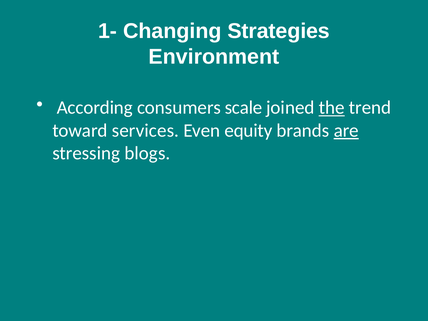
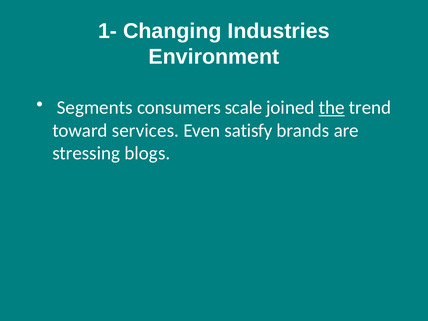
Strategies: Strategies -> Industries (279, 31)
According: According -> Segments (95, 108)
equity: equity -> satisfy (248, 130)
are underline: present -> none (346, 130)
